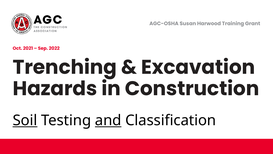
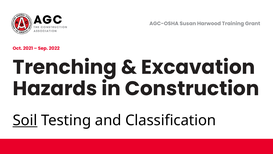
and underline: present -> none (108, 120)
